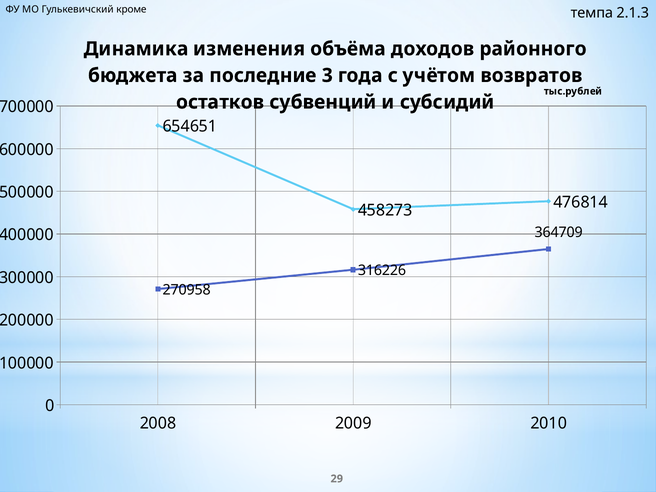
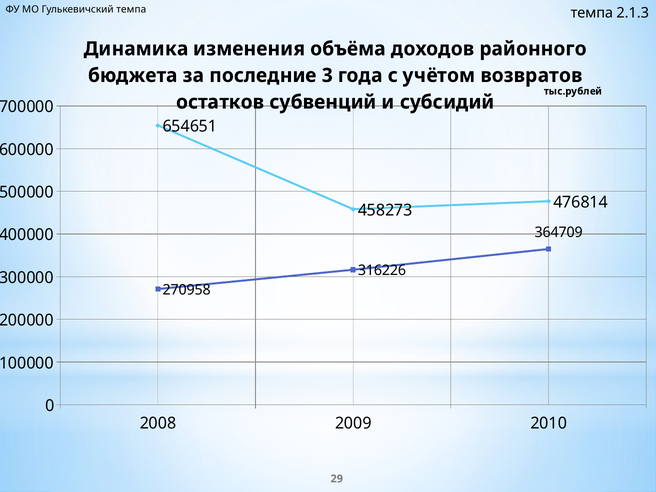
Гулькевичский кроме: кроме -> темпа (131, 10)
